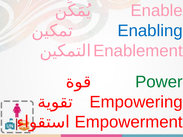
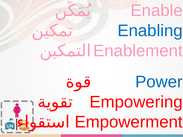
Power colour: green -> blue (159, 82)
